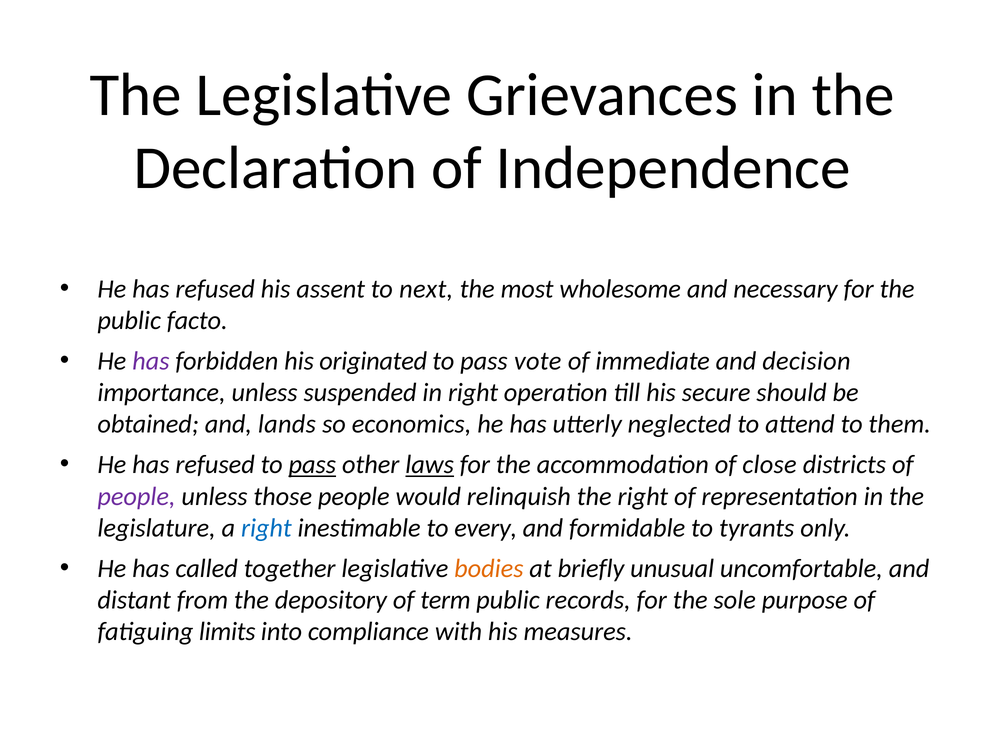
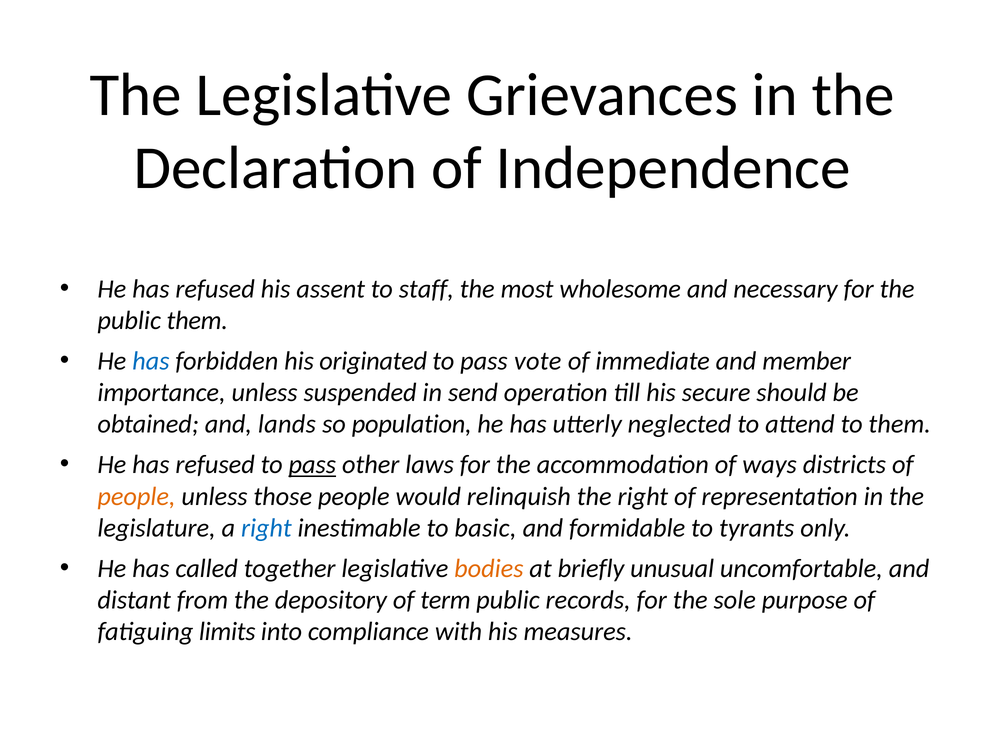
next: next -> staff (426, 289)
public facto: facto -> them (197, 321)
has colour: purple -> blue (151, 361)
decision: decision -> member (807, 361)
in right: right -> send (473, 393)
economics: economics -> population (412, 424)
laws underline: present -> none (430, 465)
close: close -> ways (770, 465)
people colour: purple -> orange (136, 497)
every: every -> basic (485, 528)
